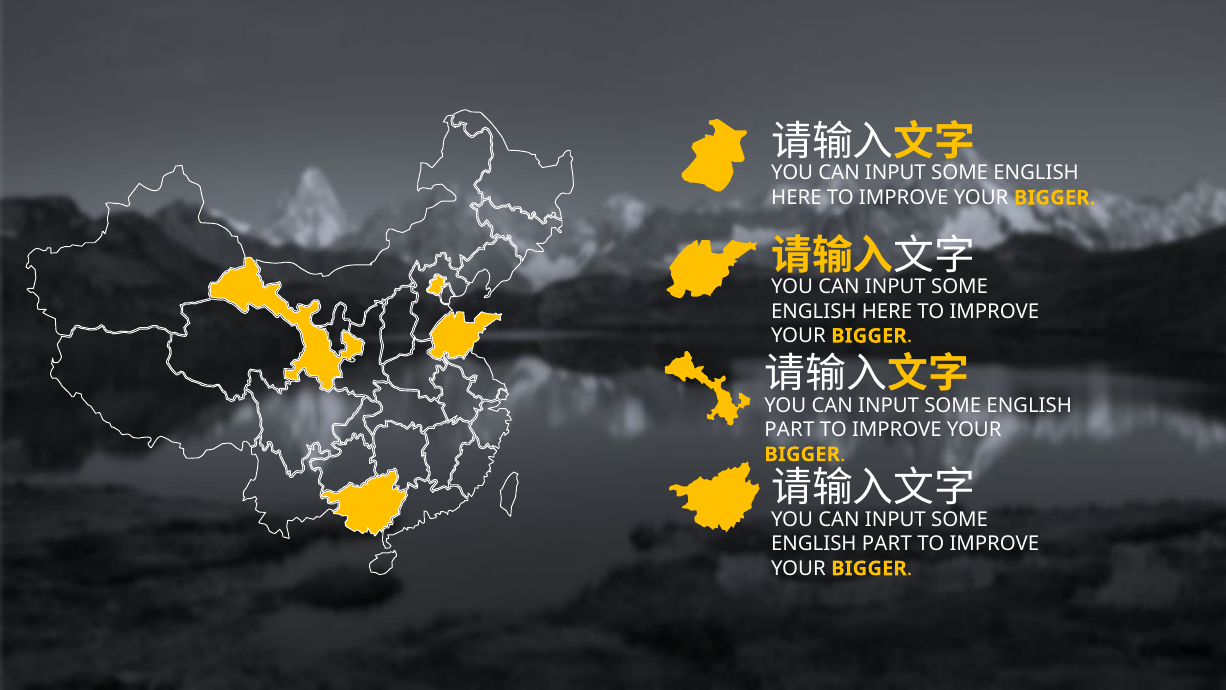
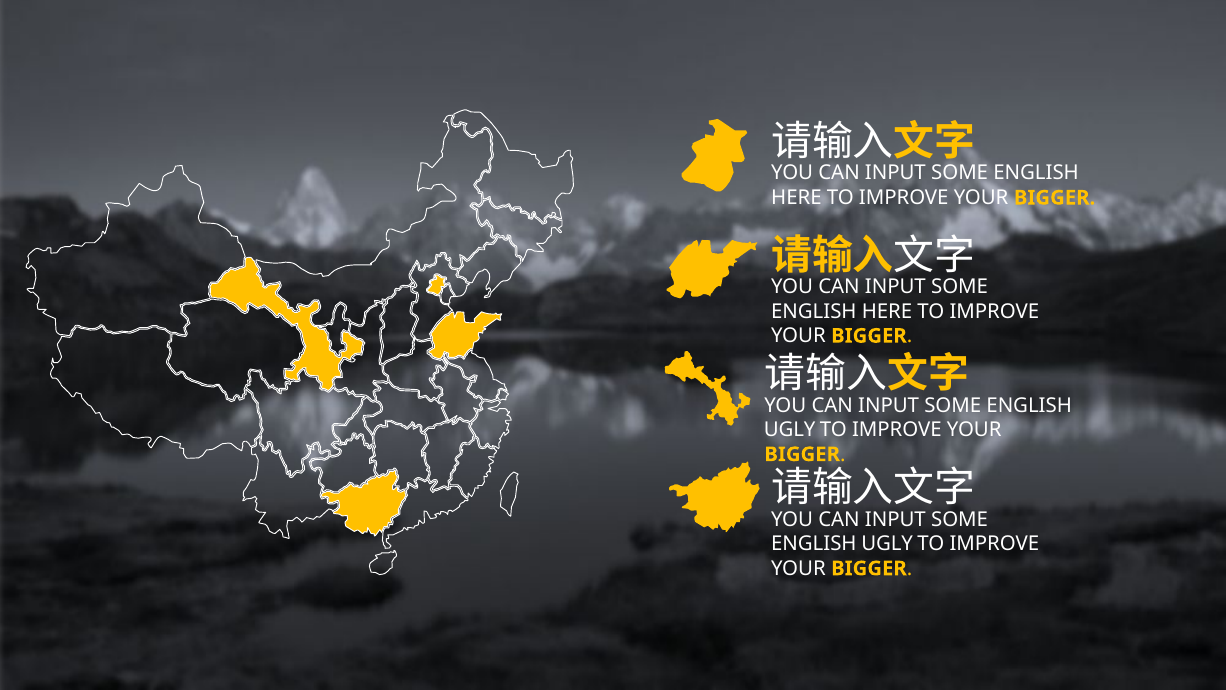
PART: PART -> UGLY (790, 430)
PART: PART -> UGLY (887, 544)
